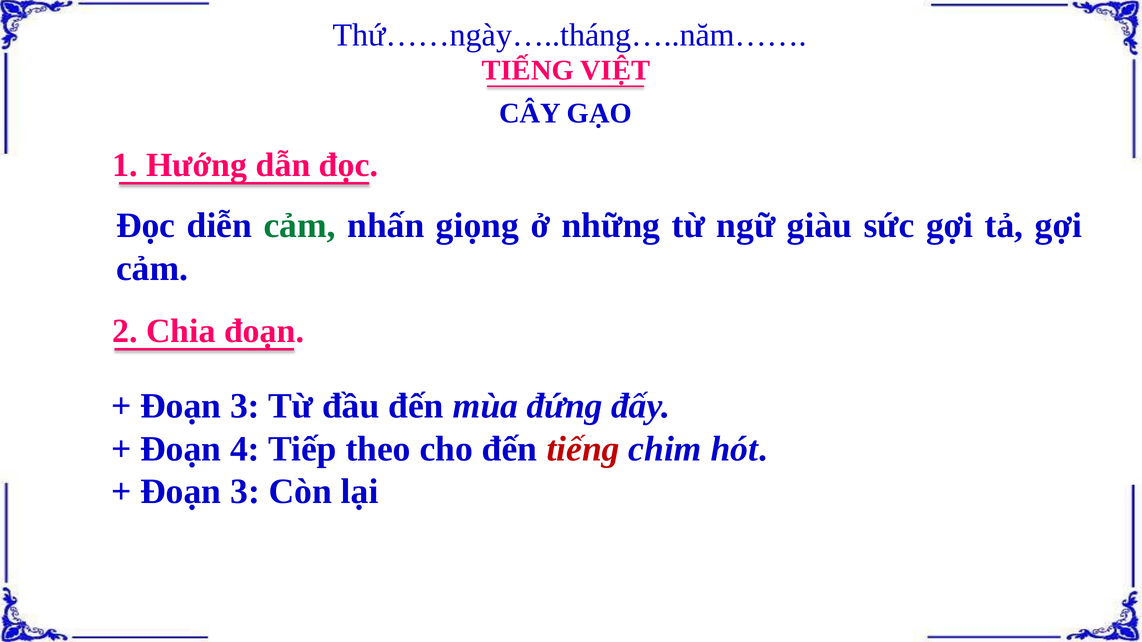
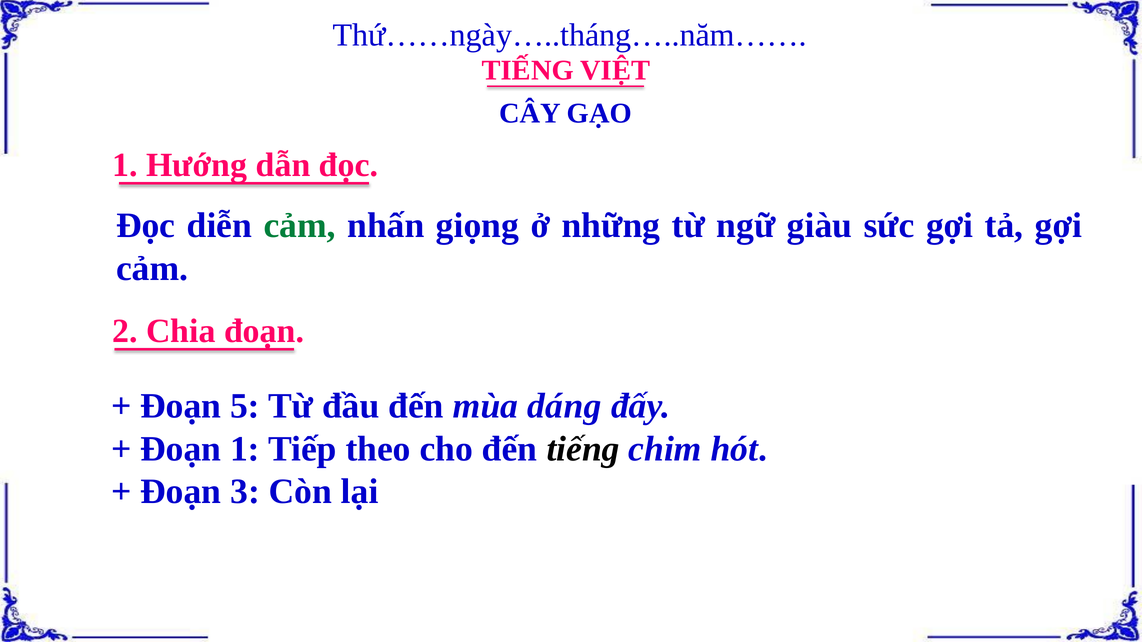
3: 3 -> 5 (245, 406)
đứng: đứng -> dáng (564, 406)
Đoạn 4: 4 -> 1 (245, 449)
tiếng colour: red -> black (583, 449)
